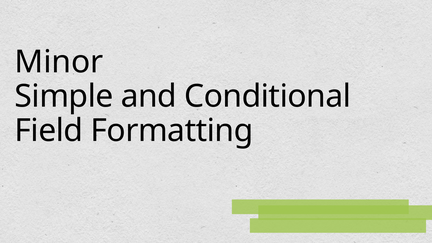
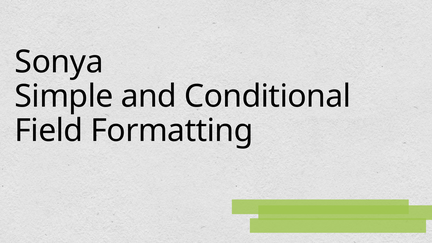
Minor: Minor -> Sonya (59, 62)
